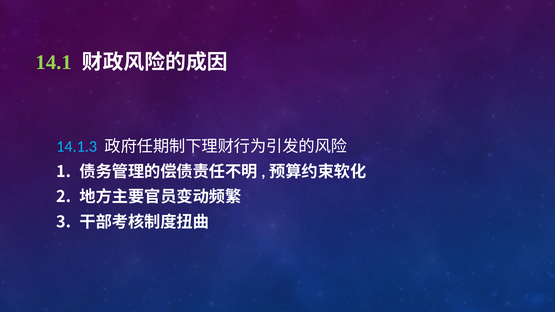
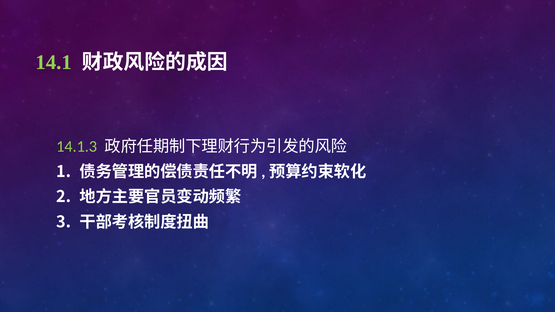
14.1.3 colour: light blue -> light green (77, 147)
